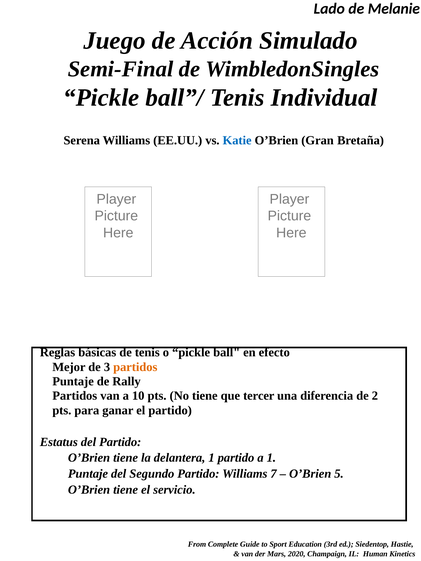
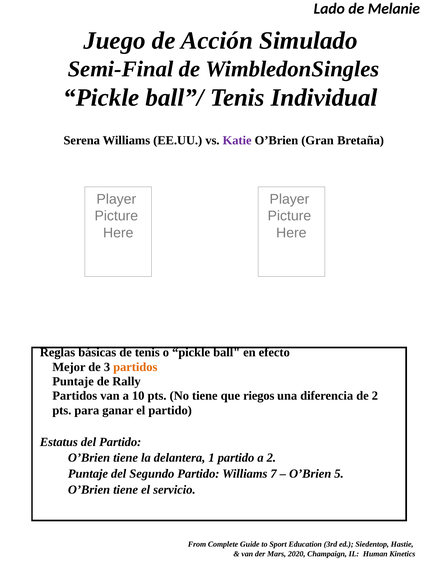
Katie colour: blue -> purple (237, 140)
tercer: tercer -> riegos (259, 396)
a 1: 1 -> 2 (271, 458)
